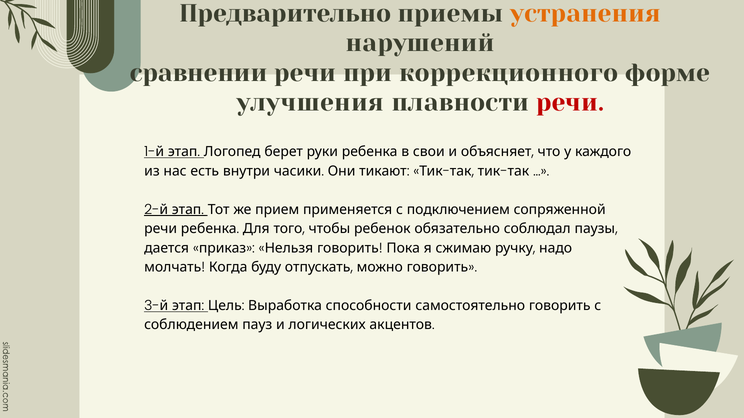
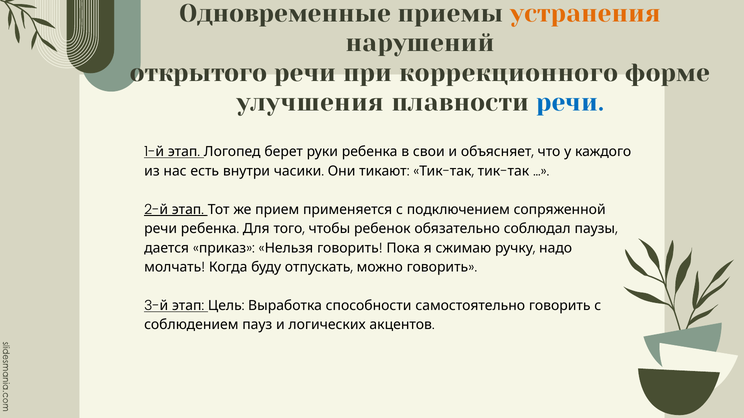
Предварительно: Предварительно -> Одновременные (285, 13)
сравнении: сравнении -> открытого (199, 73)
речи colour: red -> blue (570, 103)
